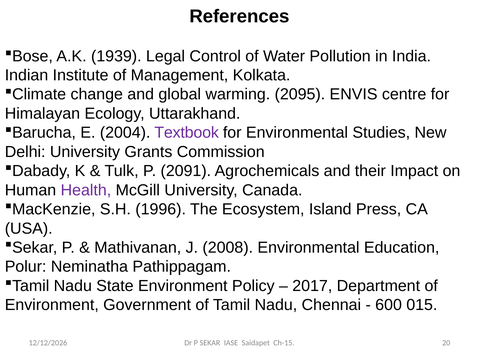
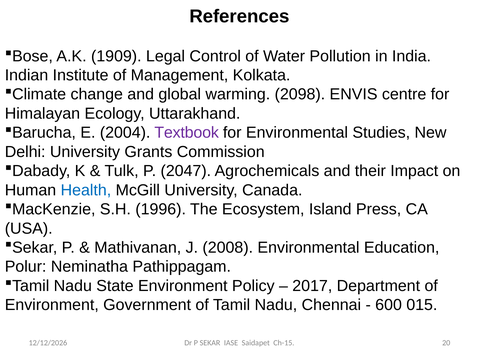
1939: 1939 -> 1909 (116, 56)
2095: 2095 -> 2098 (300, 94)
2091: 2091 -> 2047 (186, 171)
Health colour: purple -> blue (86, 190)
